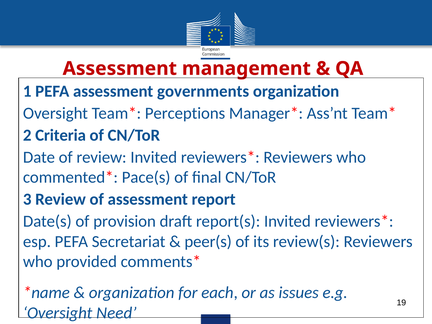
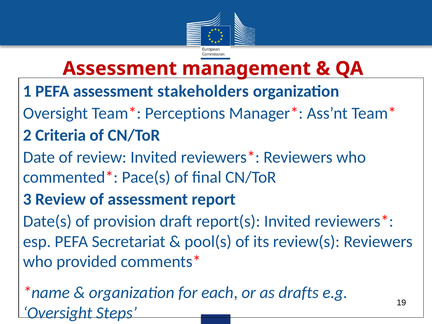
governments: governments -> stakeholders (203, 91)
peer(s: peer(s -> pool(s (208, 242)
issues: issues -> drafts (299, 293)
Need: Need -> Steps (116, 313)
